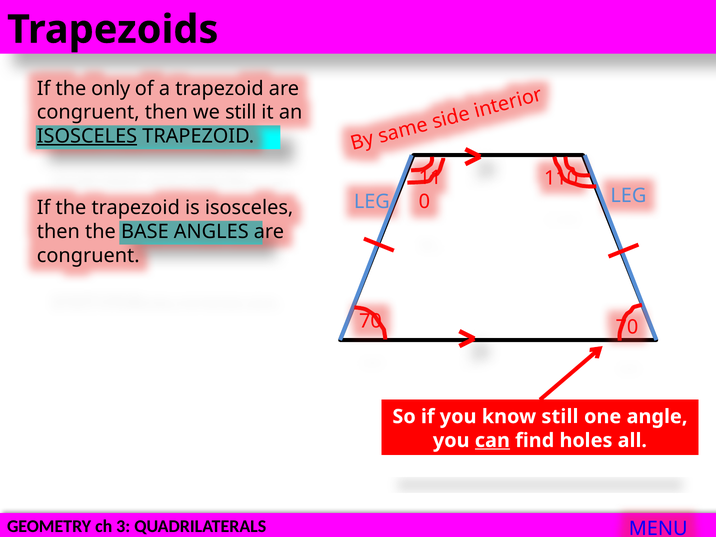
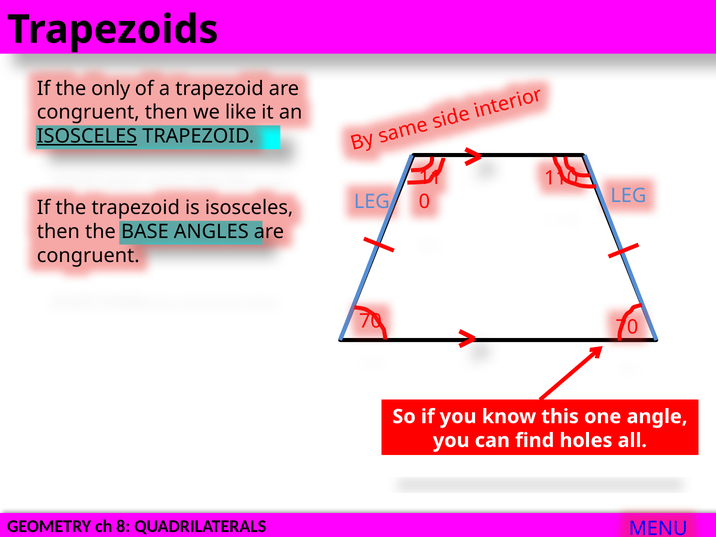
we still: still -> like (241, 112)
know still: still -> this (560, 417)
can underline: present -> none (492, 440)
3: 3 -> 8 (123, 526)
